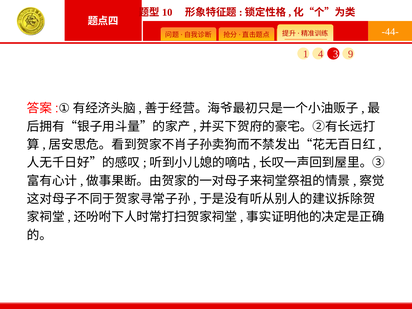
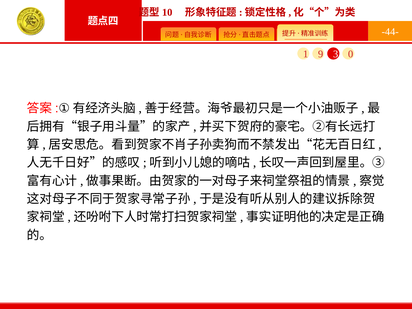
4: 4 -> 9 (321, 54)
9: 9 -> 0 (351, 54)
